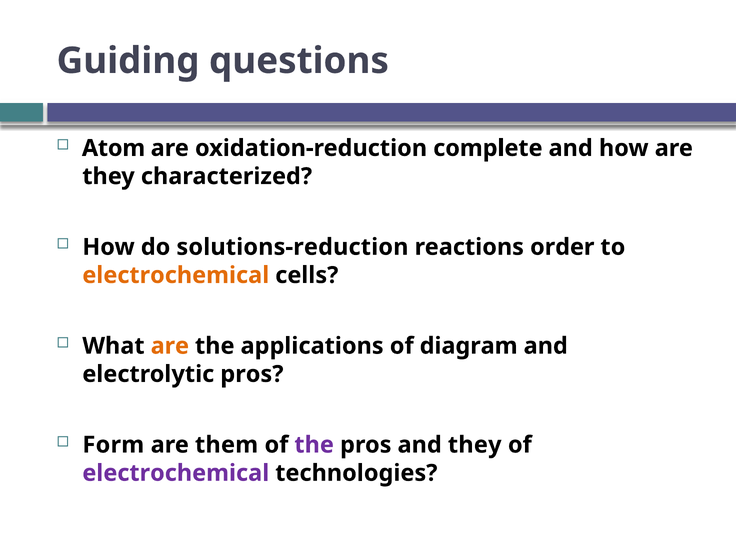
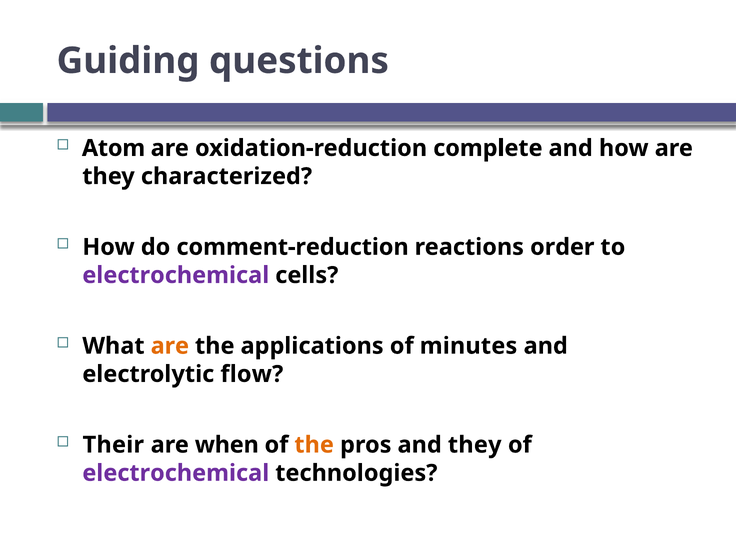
solutions-reduction: solutions-reduction -> comment-reduction (293, 247)
electrochemical colour: orange -> purple (176, 275)
diagram: diagram -> minutes (468, 346)
electrolytic pros: pros -> flow (252, 374)
Form: Form -> Their (113, 445)
them: them -> when (227, 445)
the colour: purple -> orange (314, 445)
